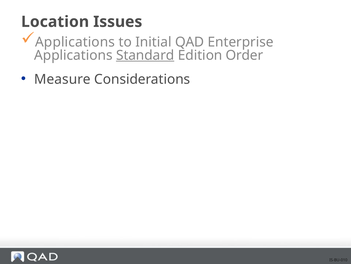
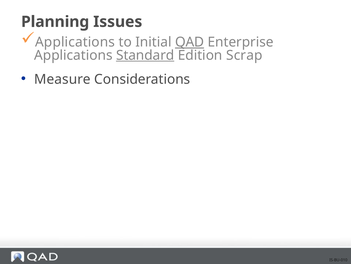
Location: Location -> Planning (55, 22)
QAD underline: none -> present (190, 42)
Order: Order -> Scrap (244, 55)
